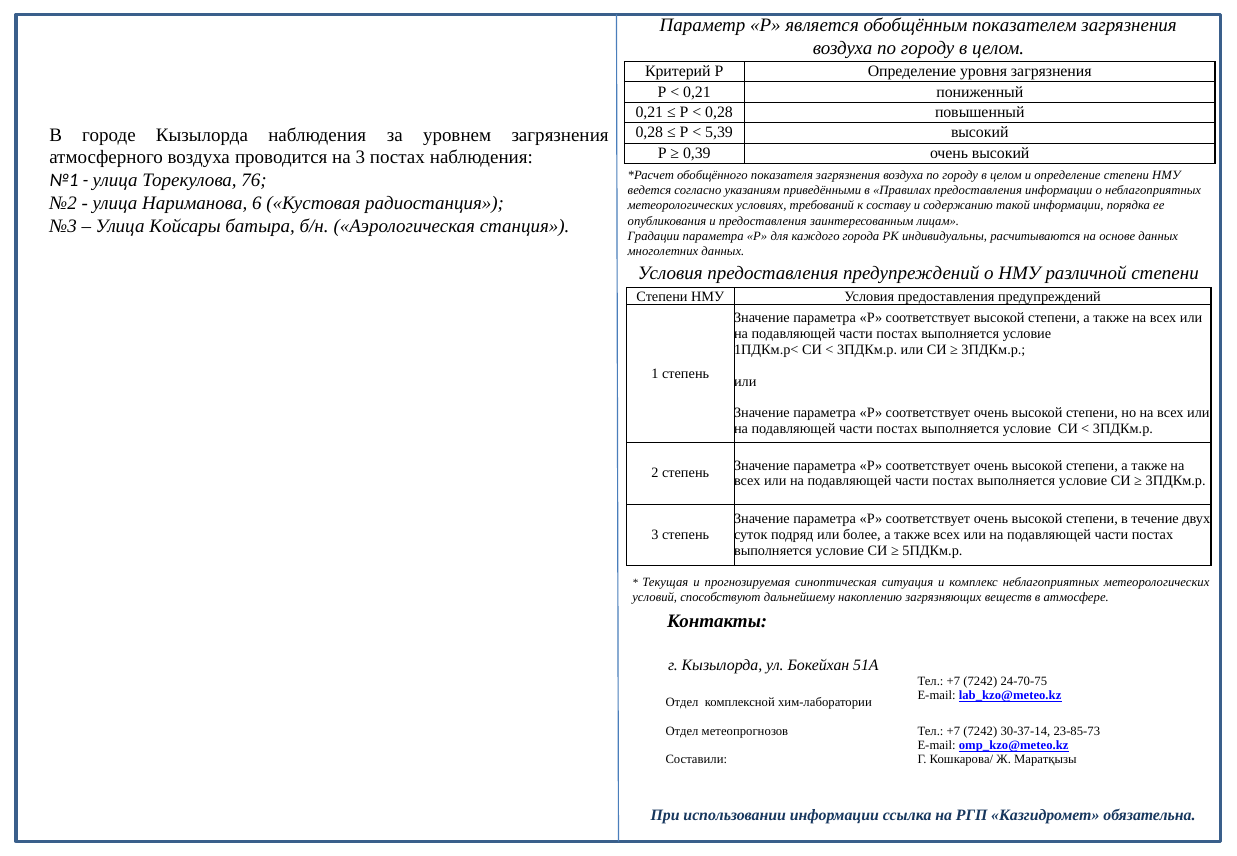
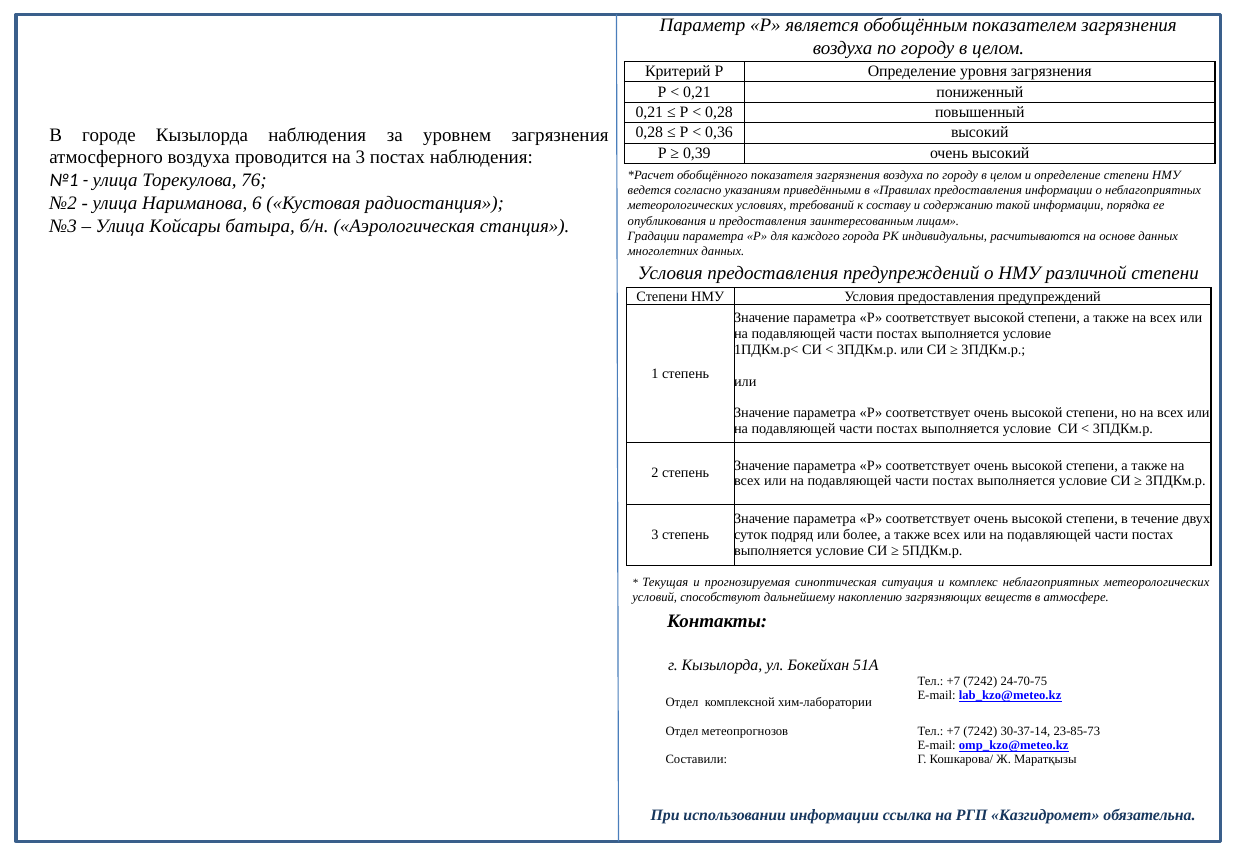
5,39: 5,39 -> 0,36 (719, 133)
